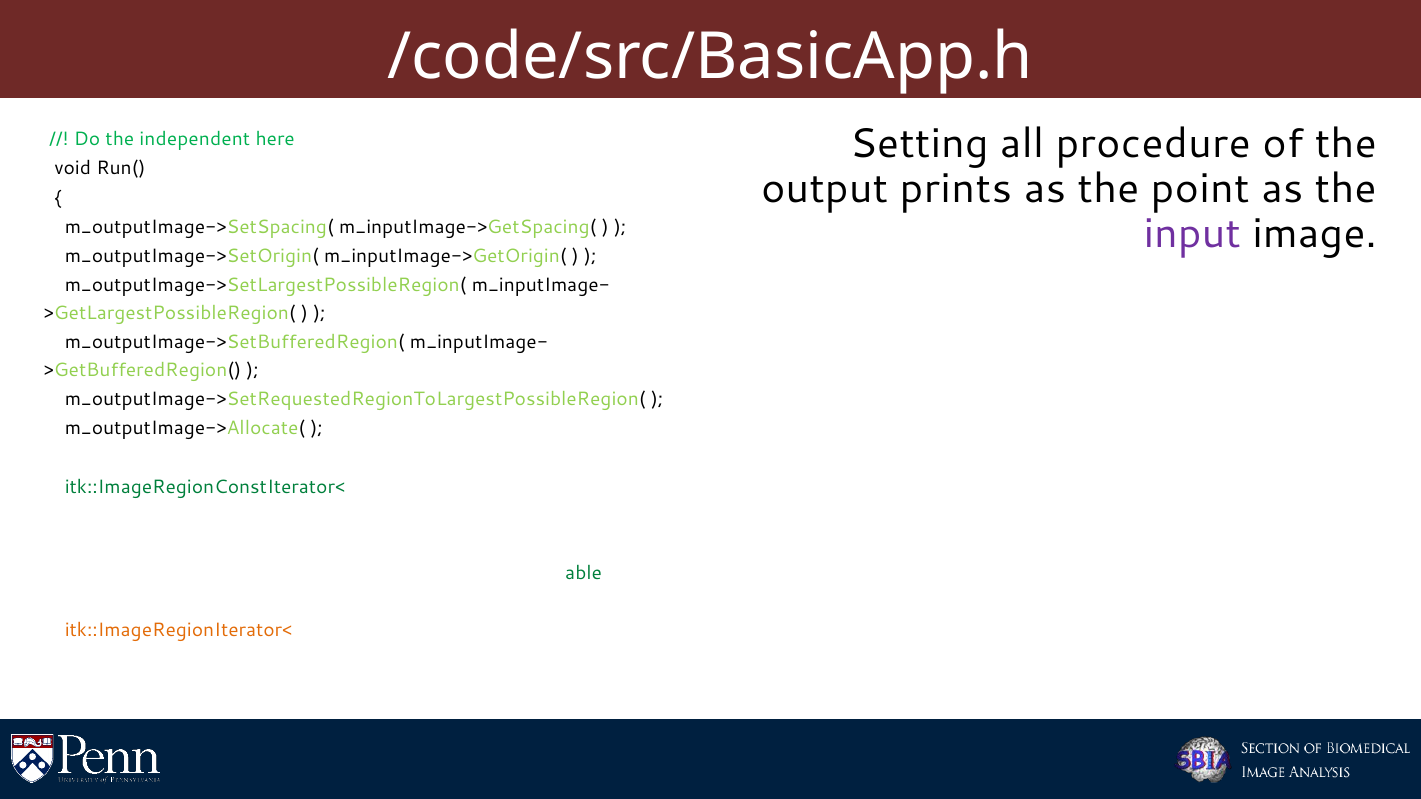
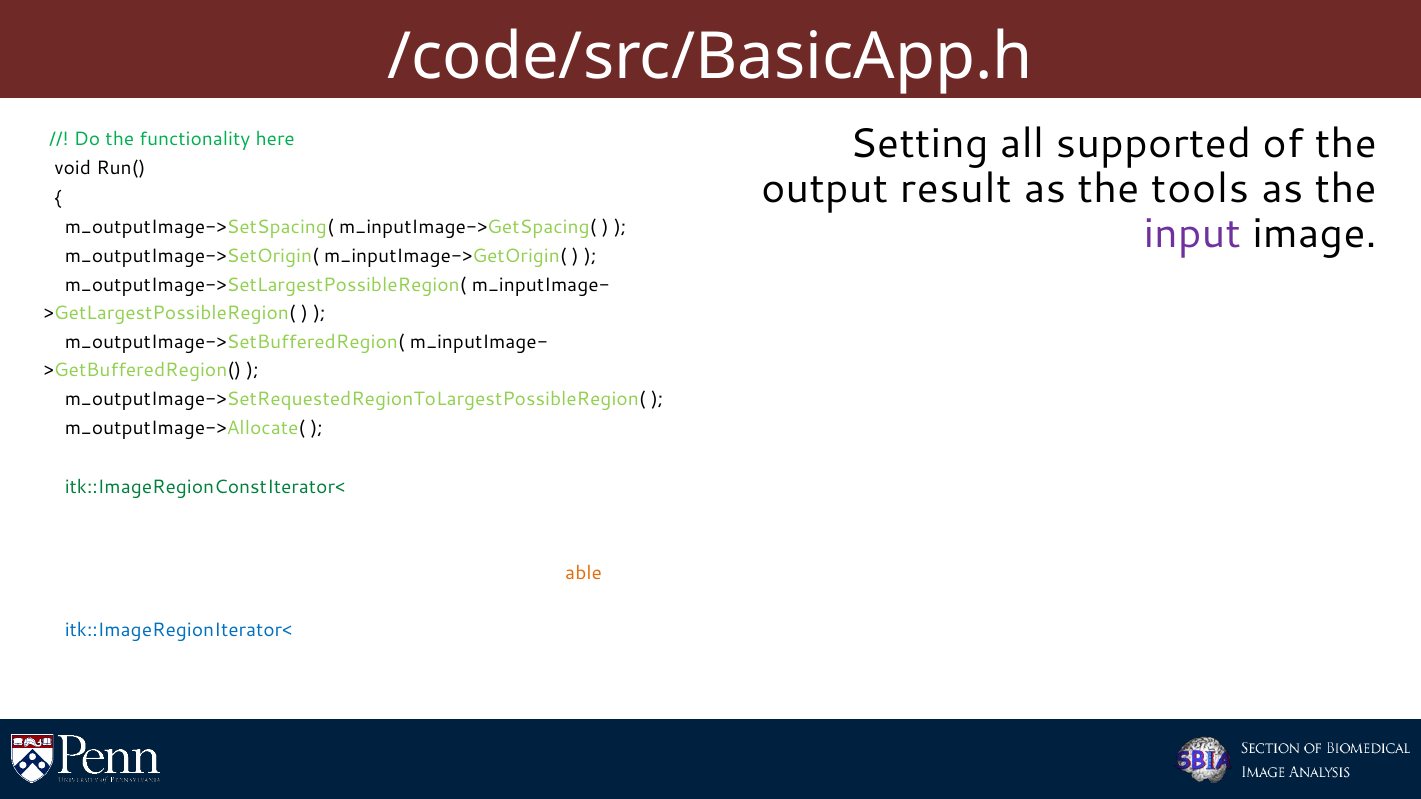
procedure: procedure -> supported (1153, 144)
independent: independent -> functionality (195, 139)
prints: prints -> result (956, 189)
point: point -> tools (1200, 189)
able colour: green -> orange (584, 573)
itk::ImageRegionIterator< colour: orange -> blue (179, 630)
